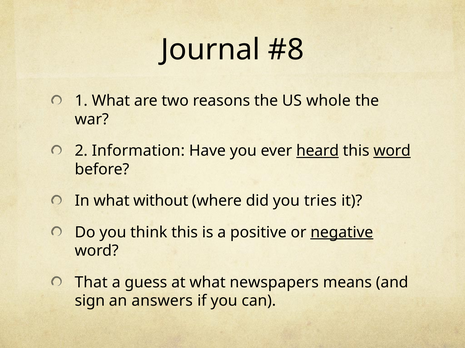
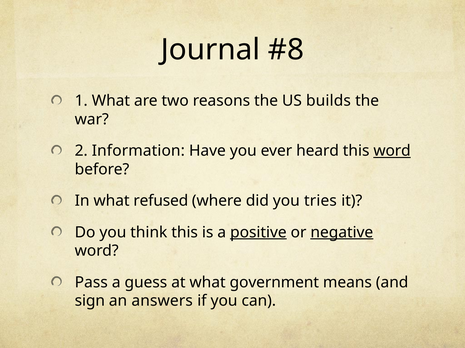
whole: whole -> builds (328, 101)
heard underline: present -> none (318, 151)
without: without -> refused (161, 201)
positive underline: none -> present (258, 233)
That: That -> Pass (91, 283)
newspapers: newspapers -> government (274, 283)
